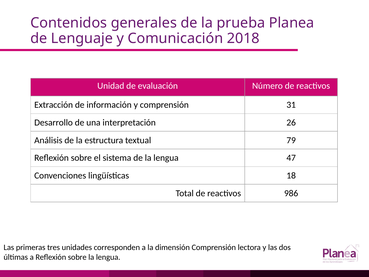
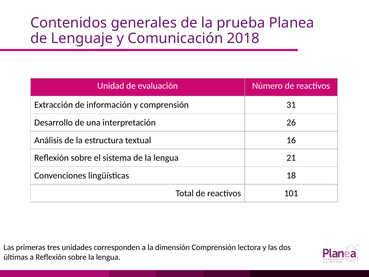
79: 79 -> 16 (291, 140)
47: 47 -> 21 (291, 158)
986: 986 -> 101 (291, 193)
